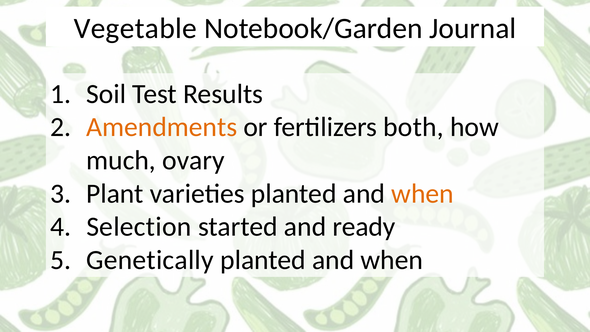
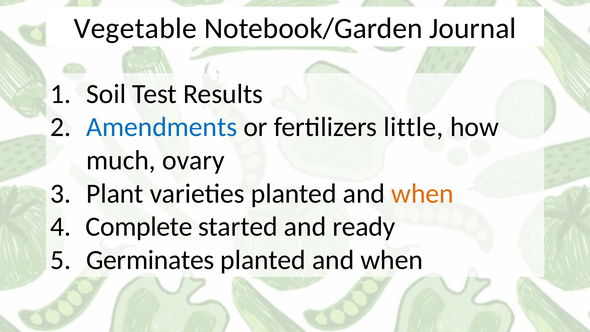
Amendments colour: orange -> blue (162, 127)
both: both -> little (413, 127)
Selection: Selection -> Complete (139, 227)
Genetically: Genetically -> Germinates (150, 260)
